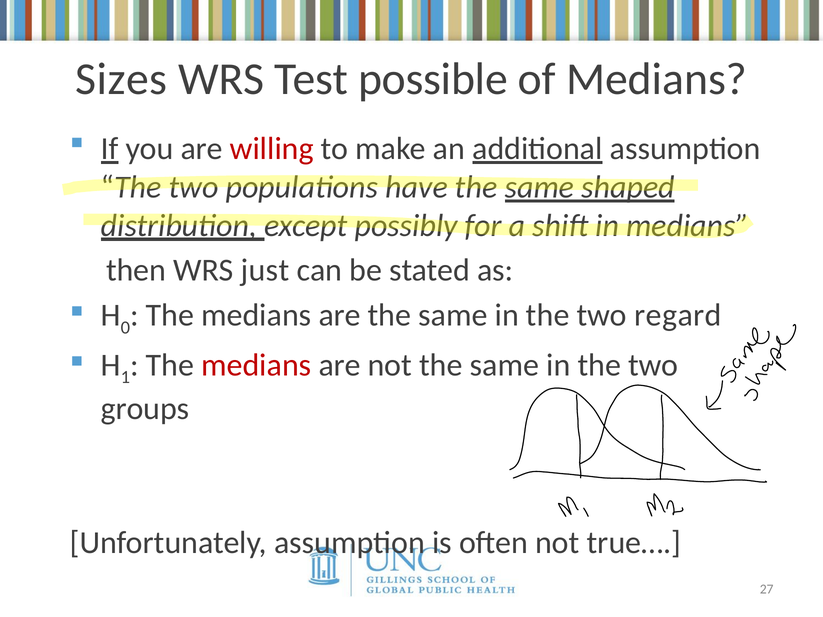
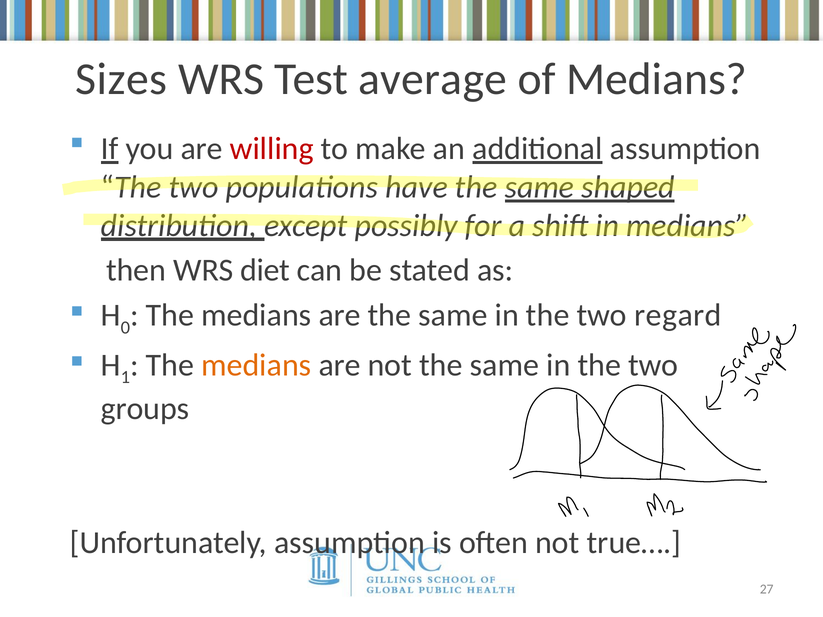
possible: possible -> average (433, 79)
just: just -> diet (265, 270)
medians colour: red -> orange (256, 365)
